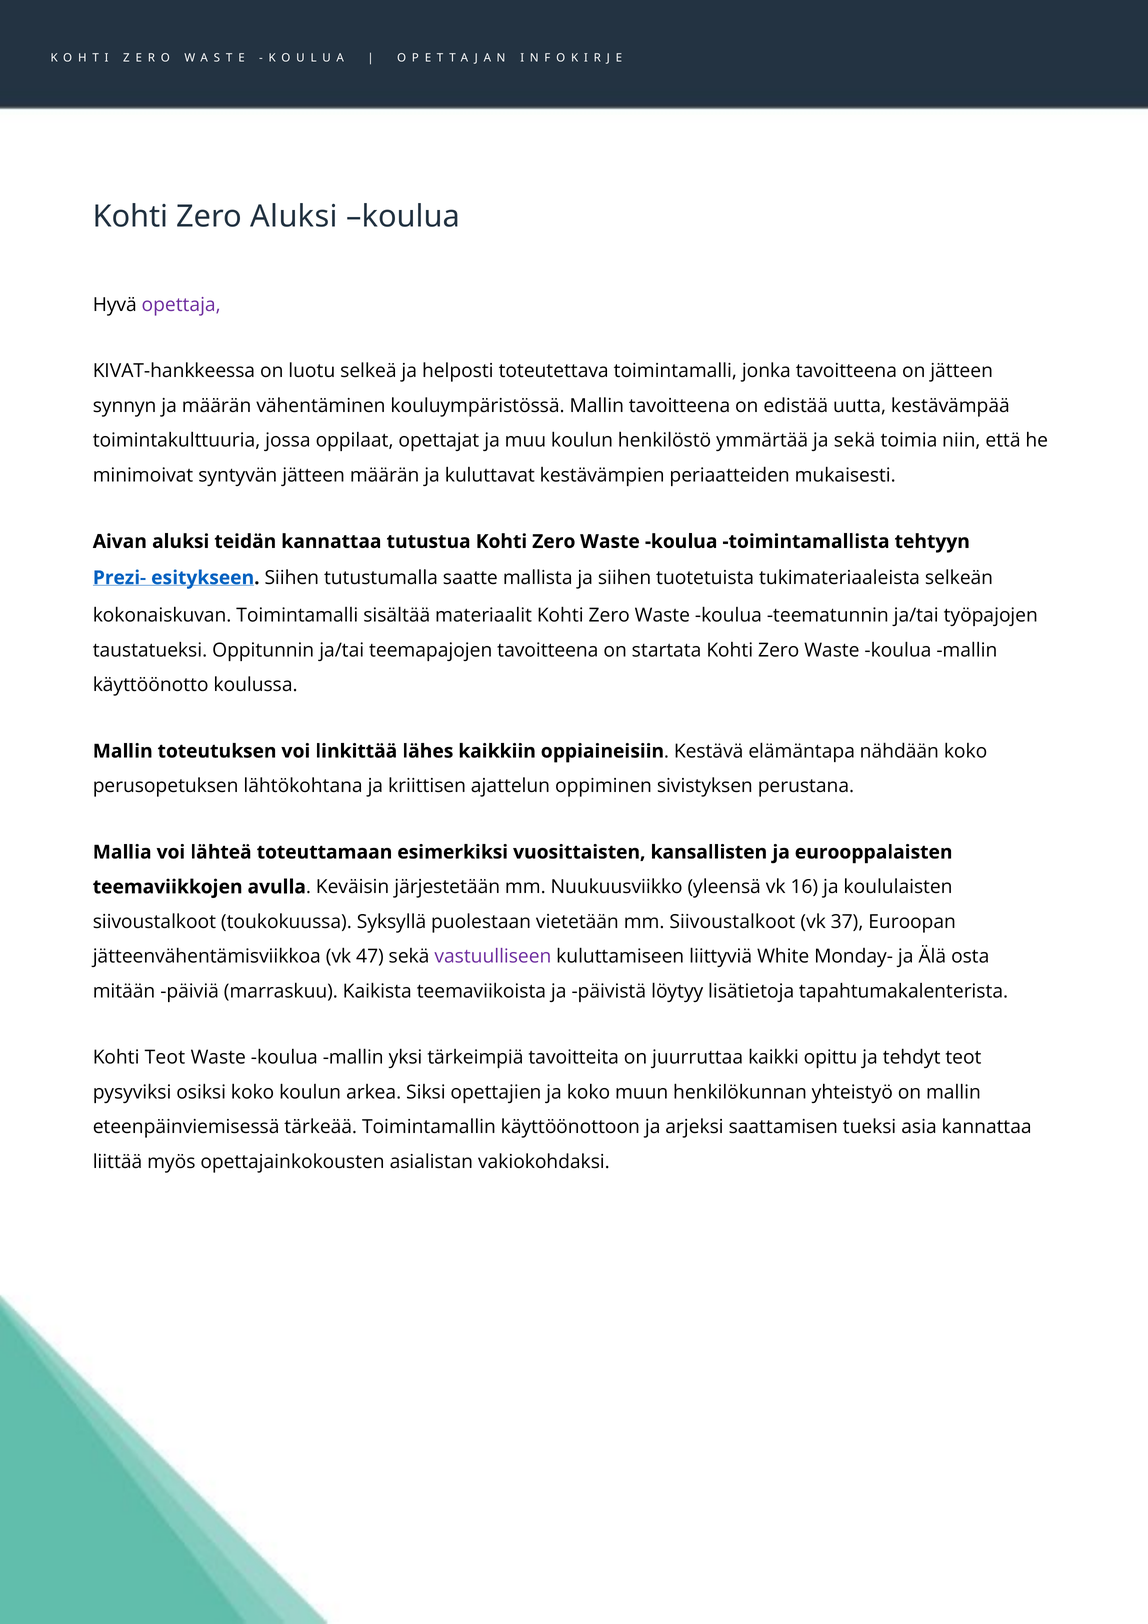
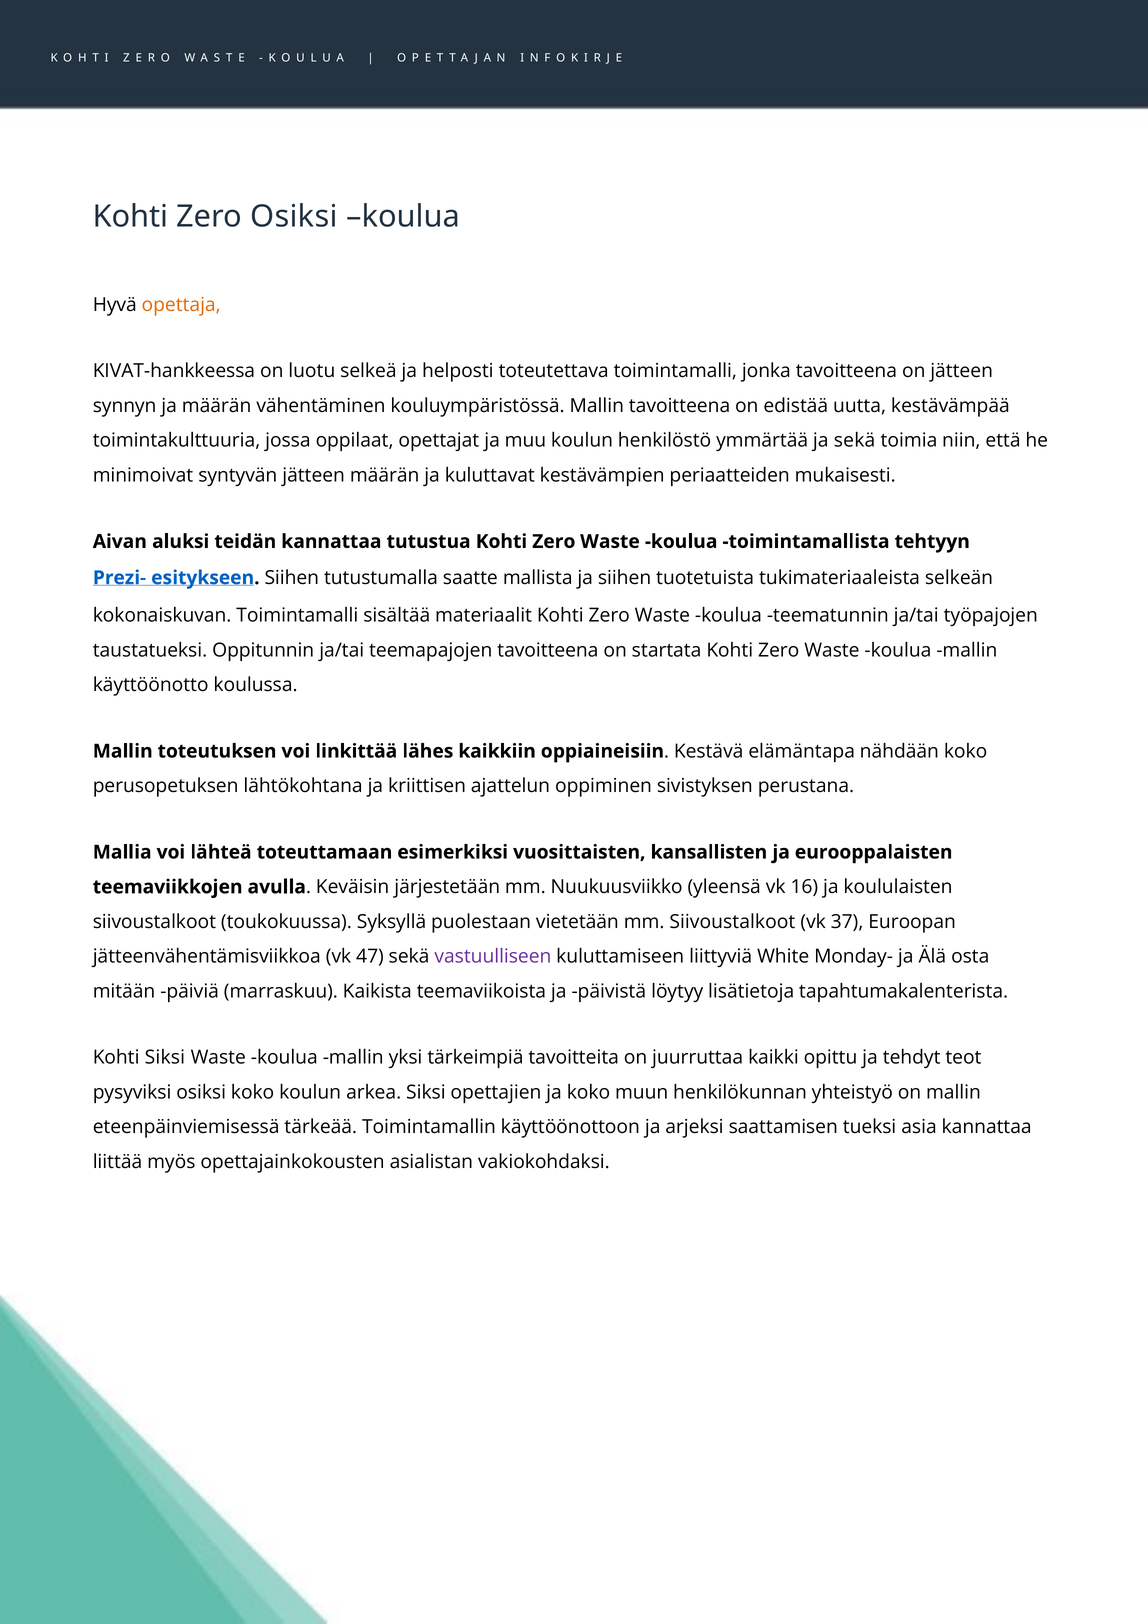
Zero Aluksi: Aluksi -> Osiksi (294, 216)
opettaja colour: purple -> orange (181, 305)
Kohti Teot: Teot -> Siksi (165, 1057)
